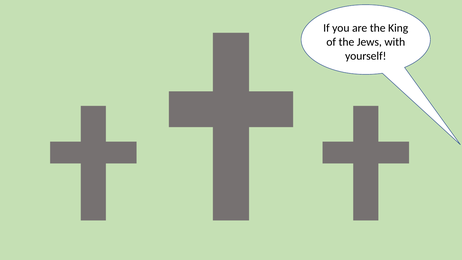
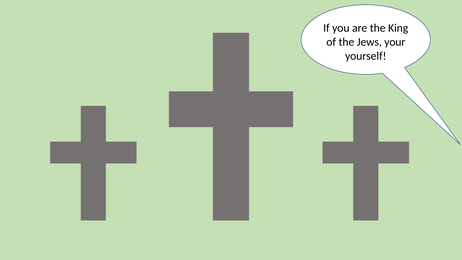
with: with -> your (395, 42)
